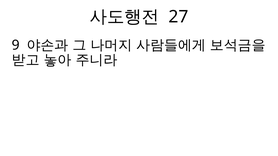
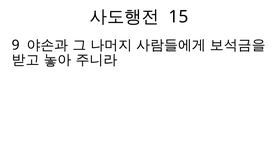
27: 27 -> 15 (178, 17)
